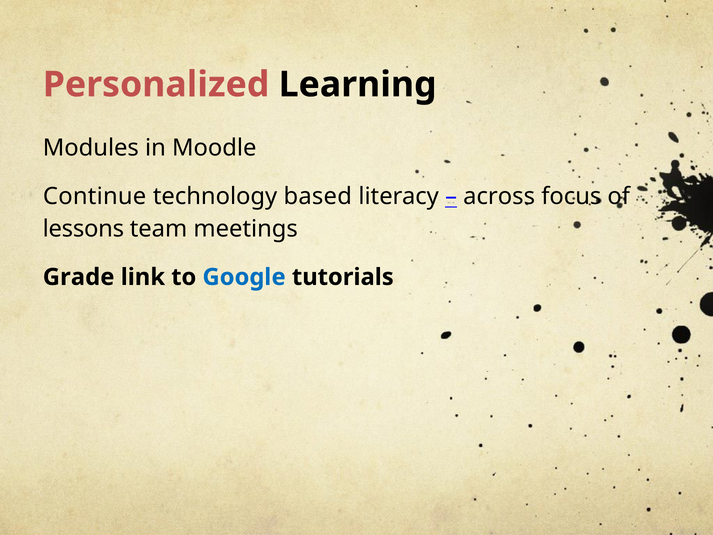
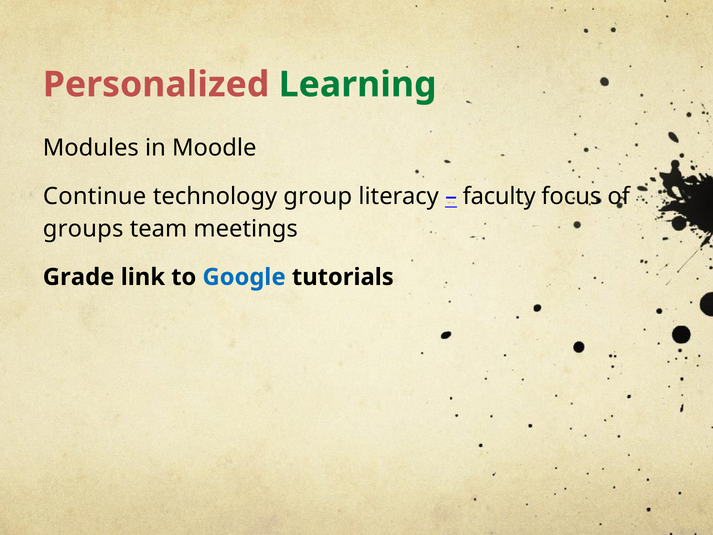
Learning colour: black -> green (358, 84)
based: based -> group (318, 196)
across: across -> faculty (499, 196)
lessons: lessons -> groups (83, 229)
